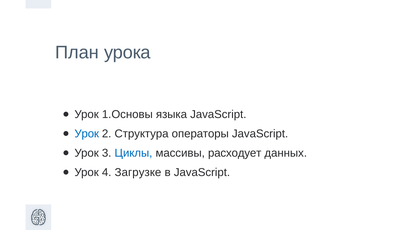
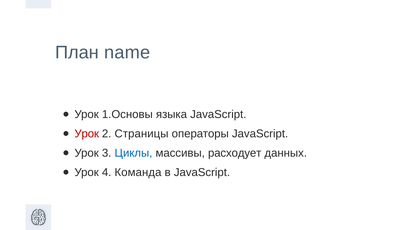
урока: урока -> name (127, 52)
Урок colour: blue -> red (87, 134)
Структура: Структура -> Страницы (142, 134)
Загрузке: Загрузке -> Команда (138, 172)
